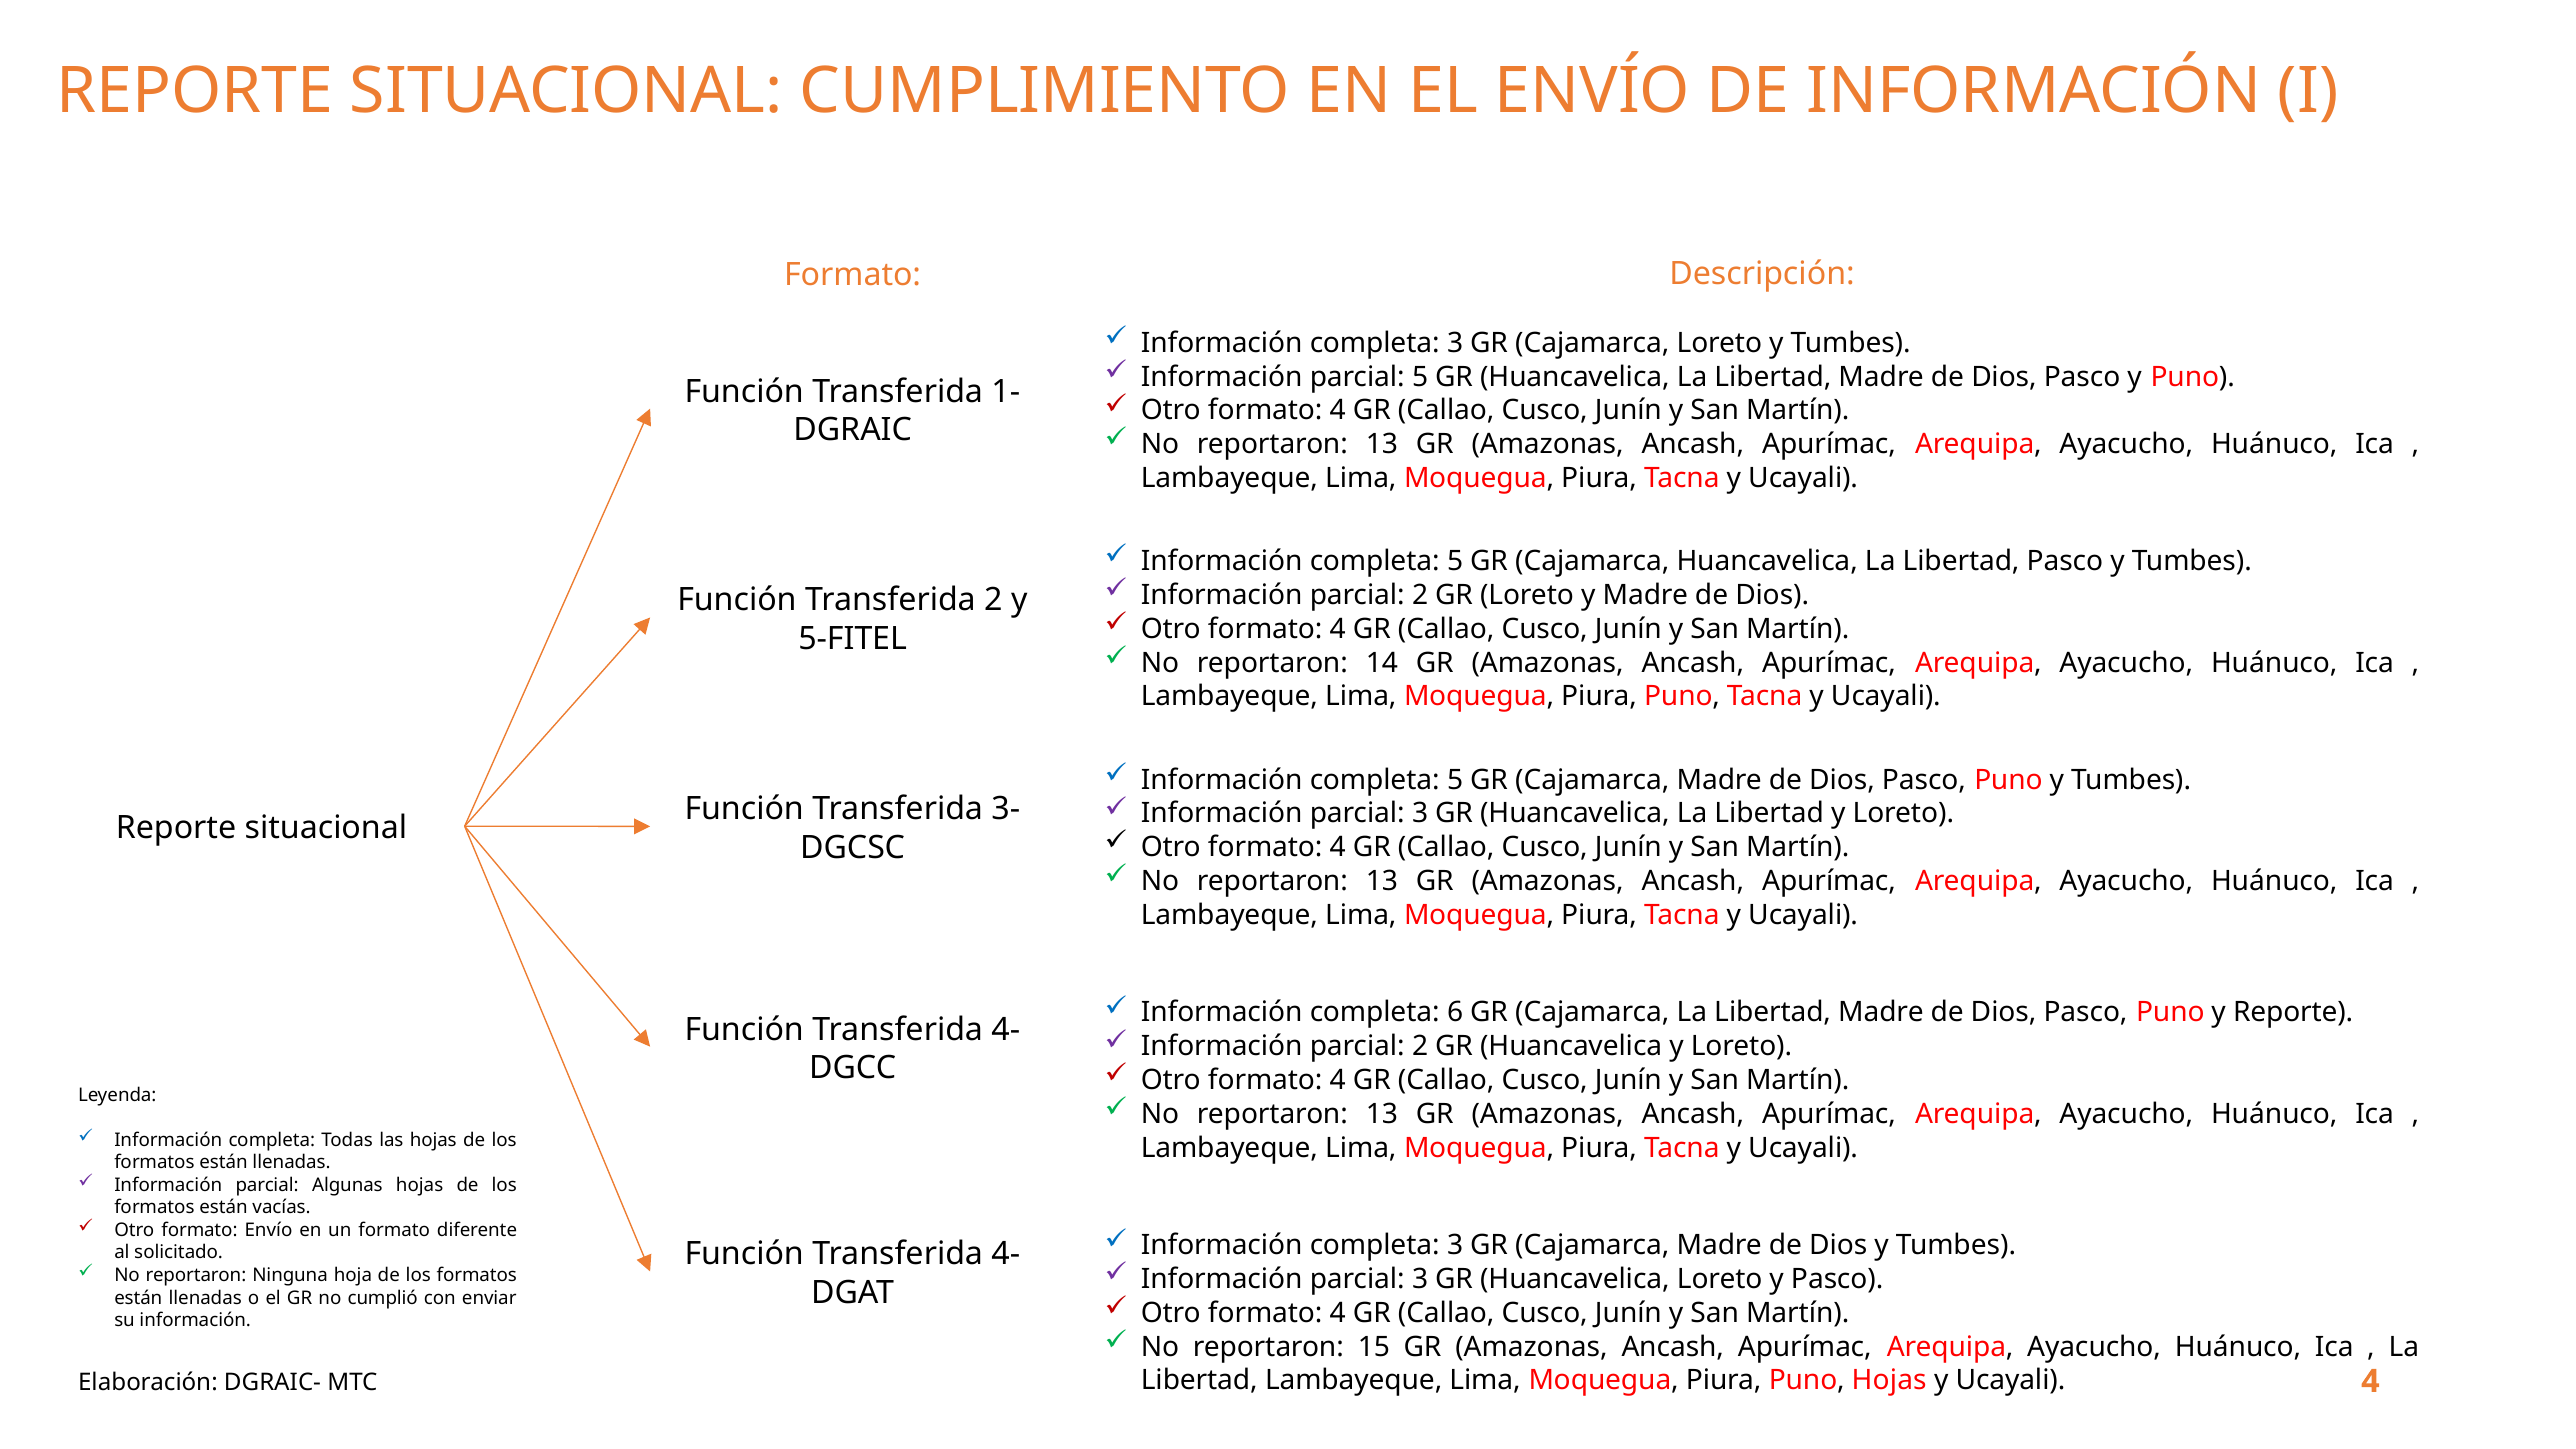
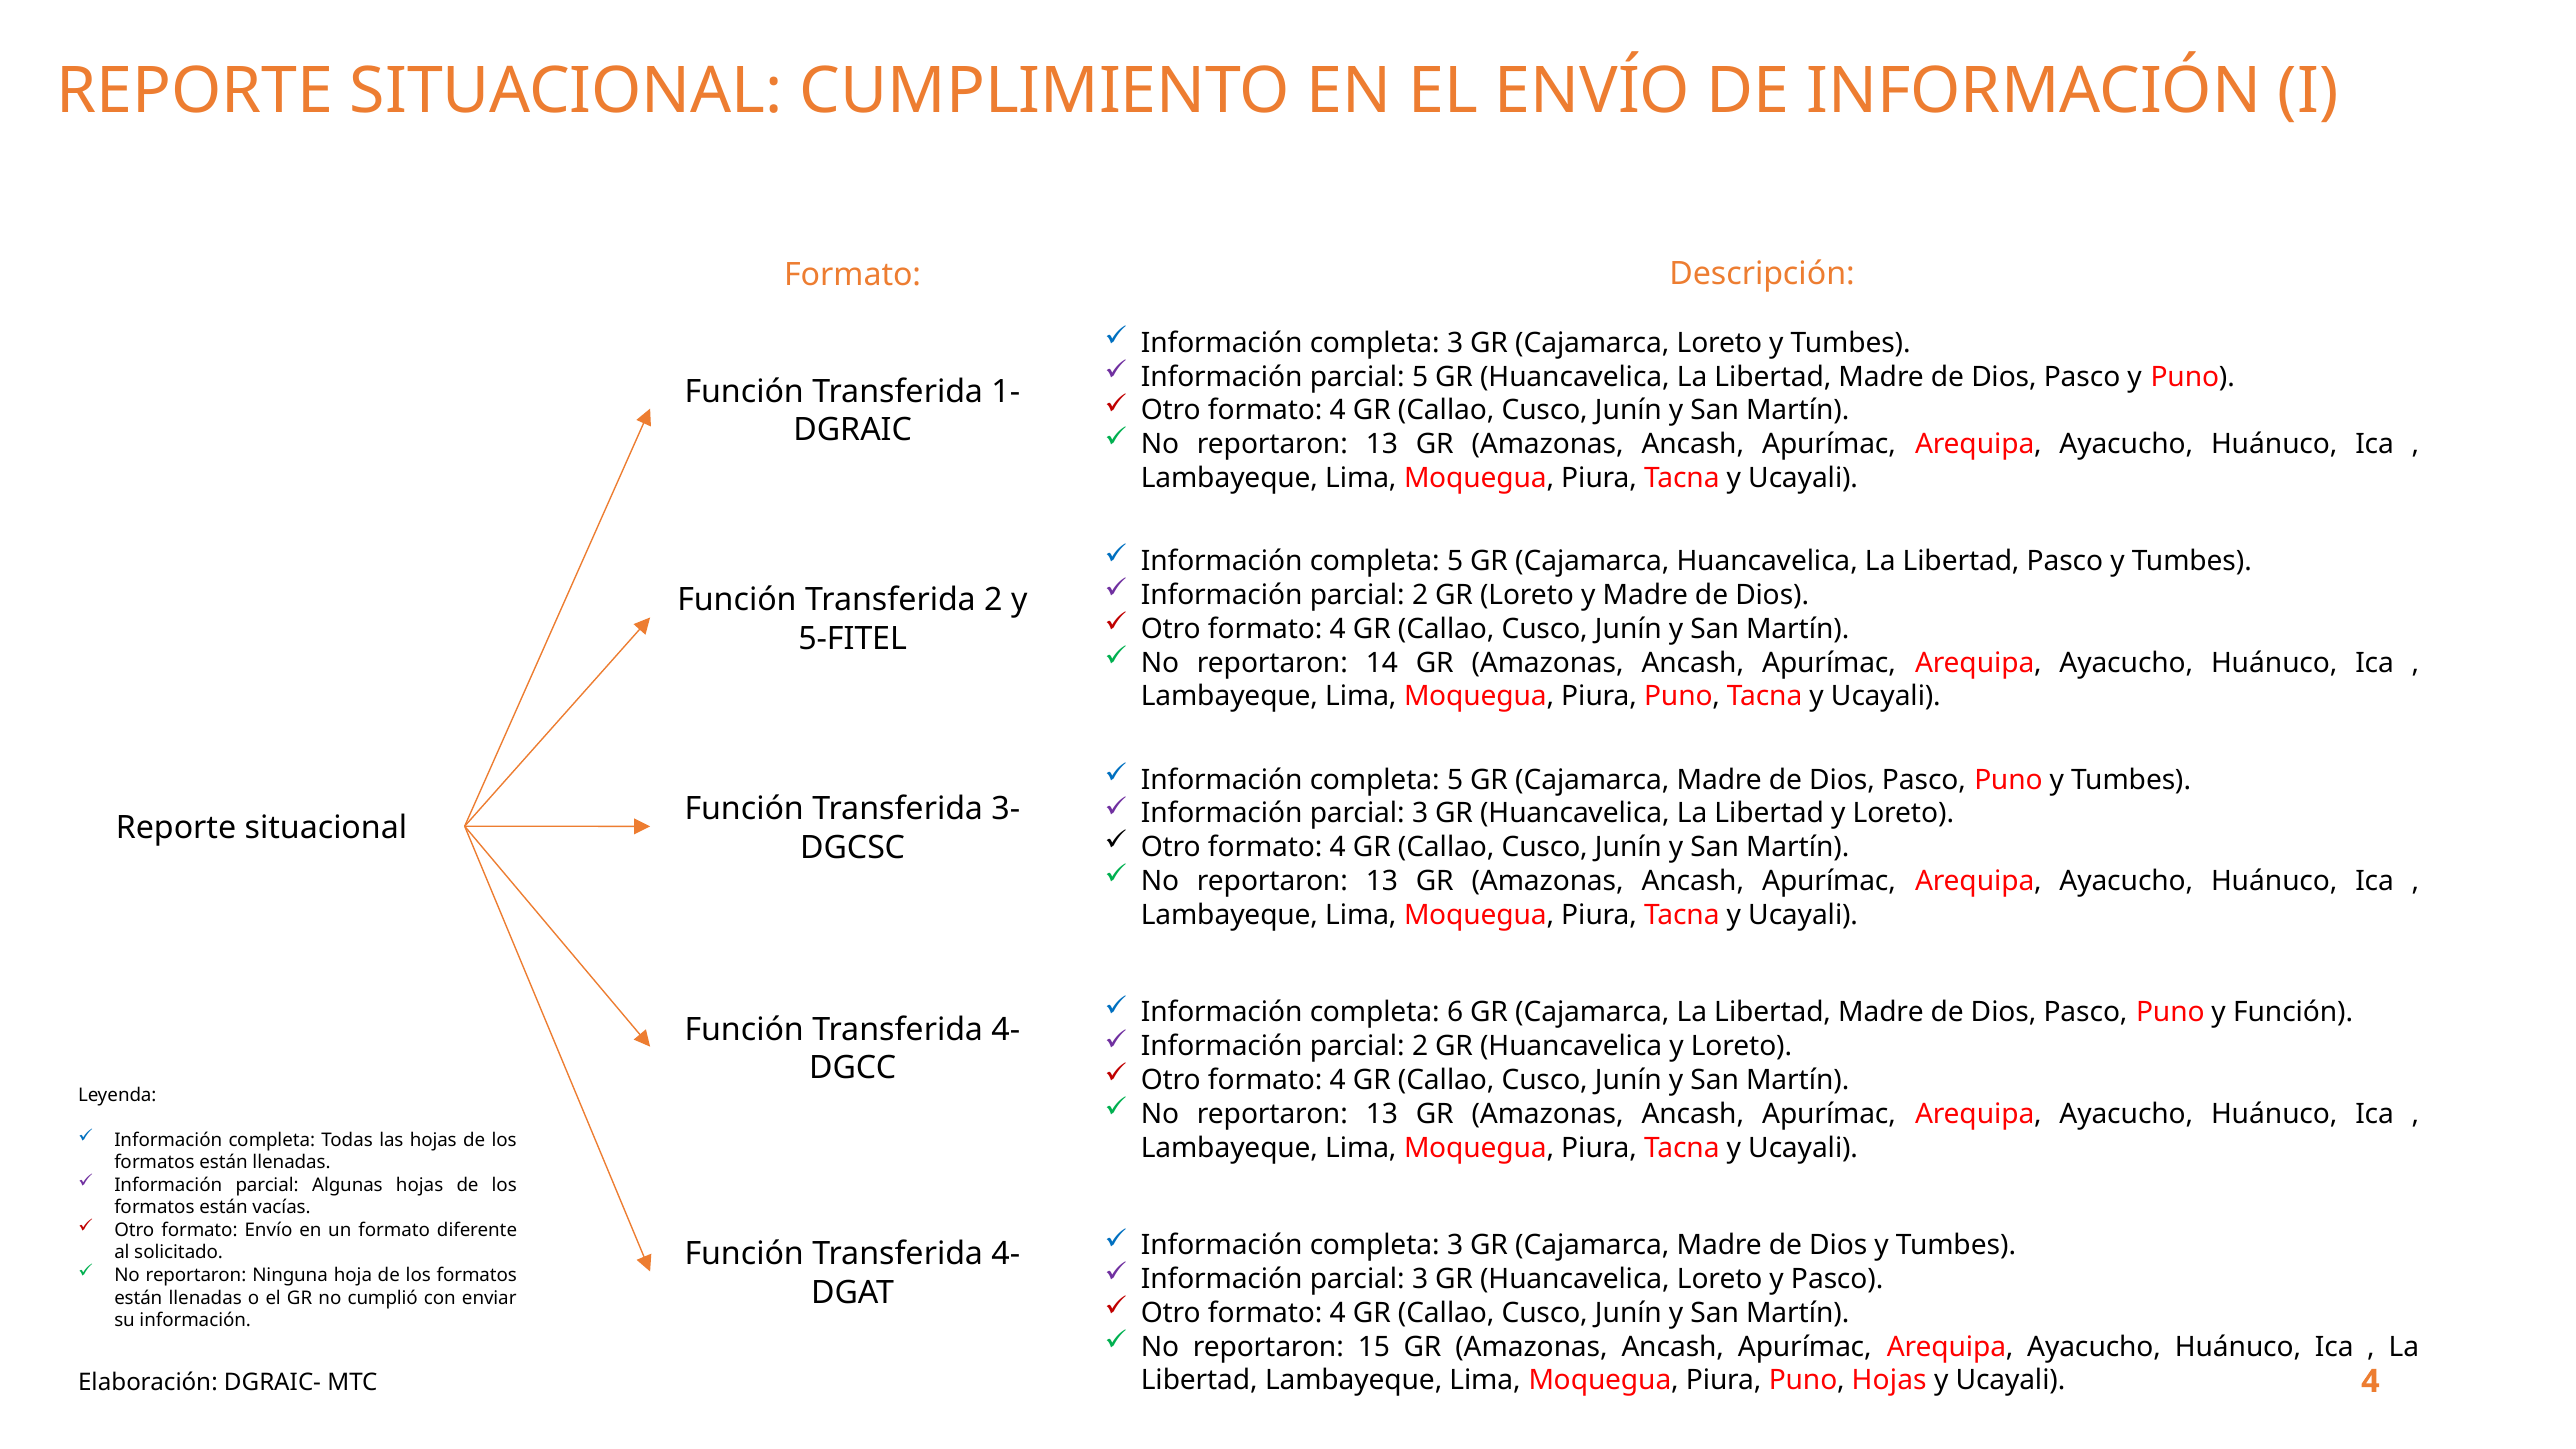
y Reporte: Reporte -> Función (2293, 1013)
